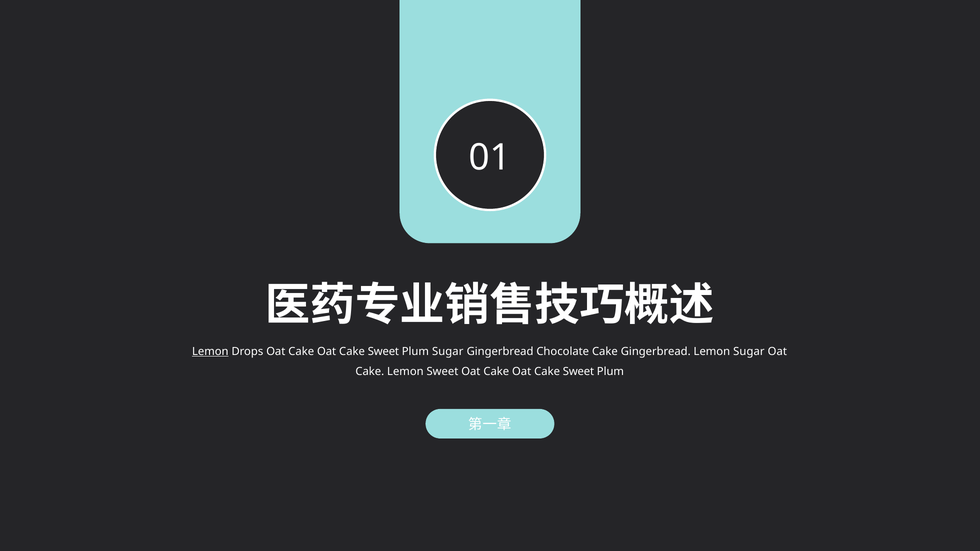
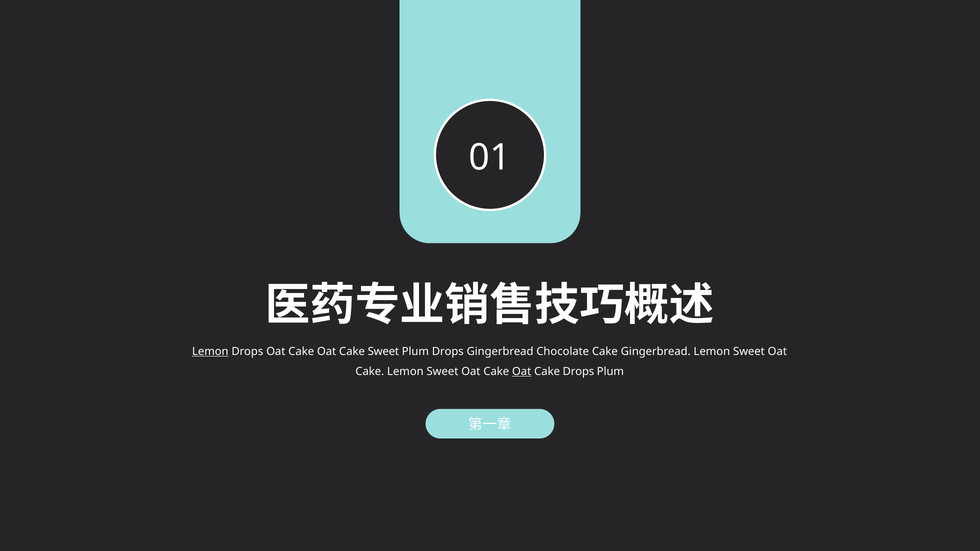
Plum Sugar: Sugar -> Drops (448, 351)
Gingerbread Lemon Sugar: Sugar -> Sweet (749, 351)
Oat underline: none -> present (522, 372)
Sweet: Sweet -> Drops (578, 372)
